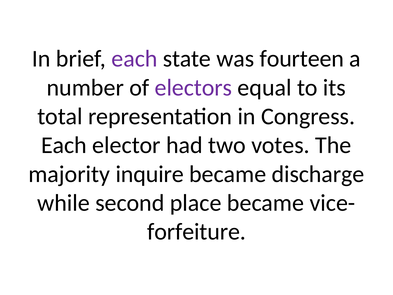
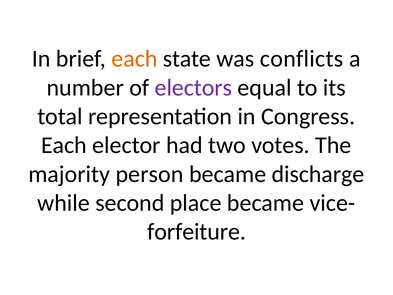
each colour: purple -> orange (134, 59)
fourteen: fourteen -> conflicts (302, 59)
inquire: inquire -> person (150, 174)
